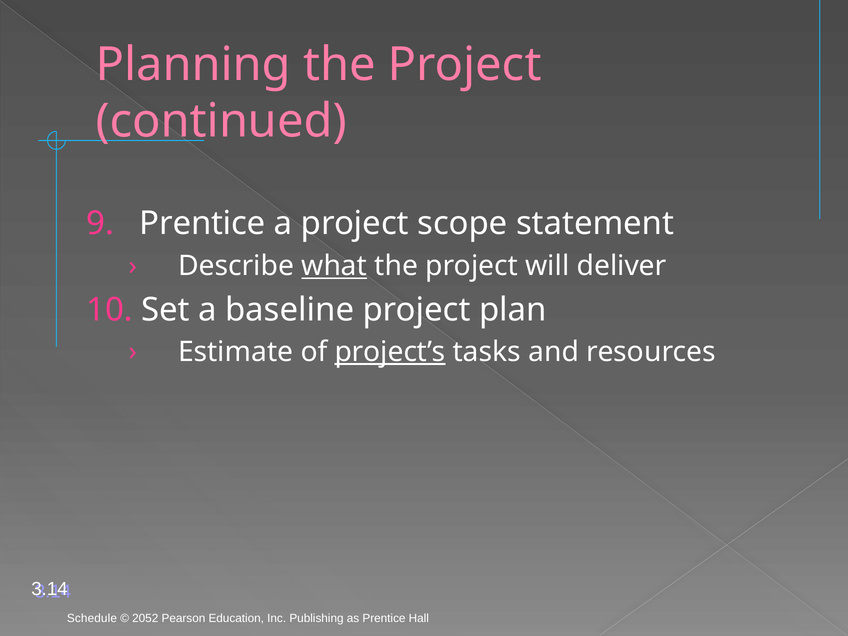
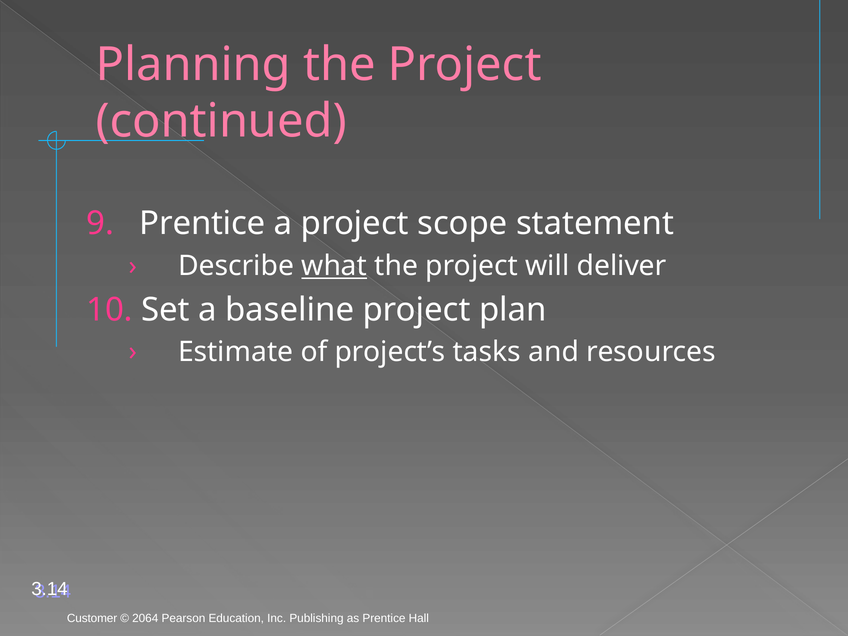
project’s underline: present -> none (390, 352)
Schedule: Schedule -> Customer (92, 618)
2052: 2052 -> 2064 (145, 618)
